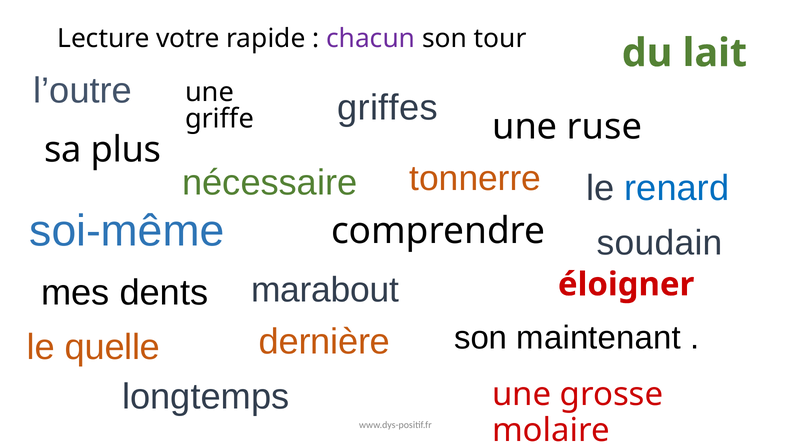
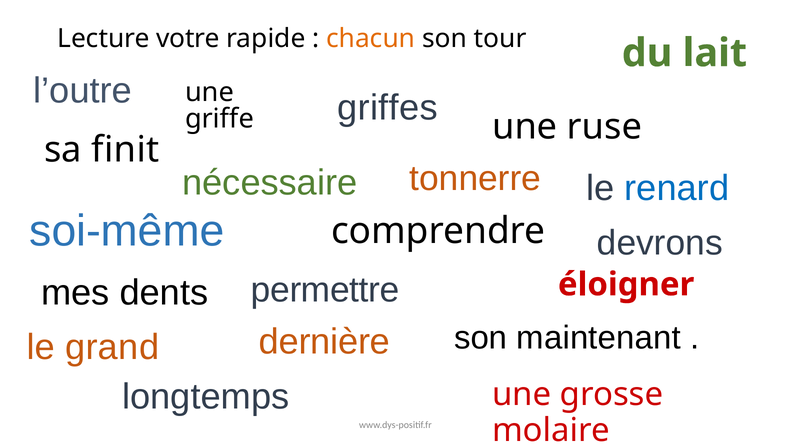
chacun colour: purple -> orange (371, 38)
plus: plus -> finit (126, 150)
soudain: soudain -> devrons (660, 243)
marabout: marabout -> permettre (325, 290)
quelle: quelle -> grand (112, 347)
